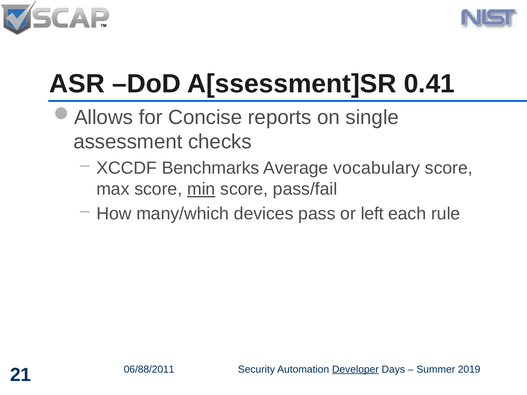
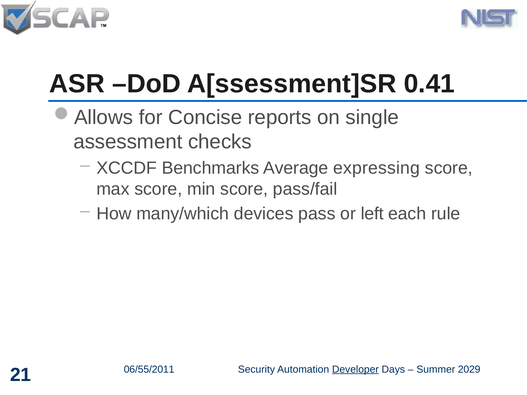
vocabulary: vocabulary -> expressing (377, 168)
min underline: present -> none (201, 189)
06/88/2011: 06/88/2011 -> 06/55/2011 (149, 370)
2019: 2019 -> 2029 (469, 370)
